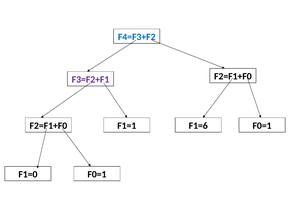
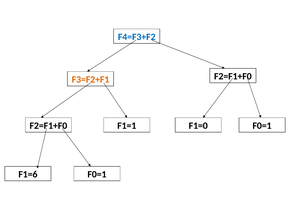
F3=F2+F1 colour: purple -> orange (91, 80)
F1=6: F1=6 -> F1=0 (198, 126)
F1=0: F1=0 -> F1=6 (28, 175)
